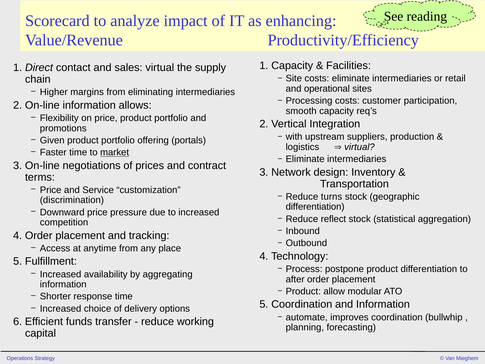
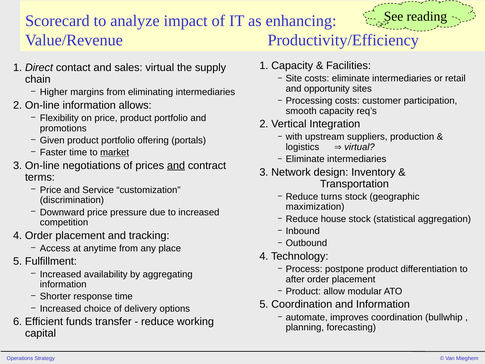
operational: operational -> opportunity (327, 89)
and underline: none -> present (176, 165)
differentiation: differentiation -> maximization (315, 207)
reflect: reflect -> house (333, 219)
